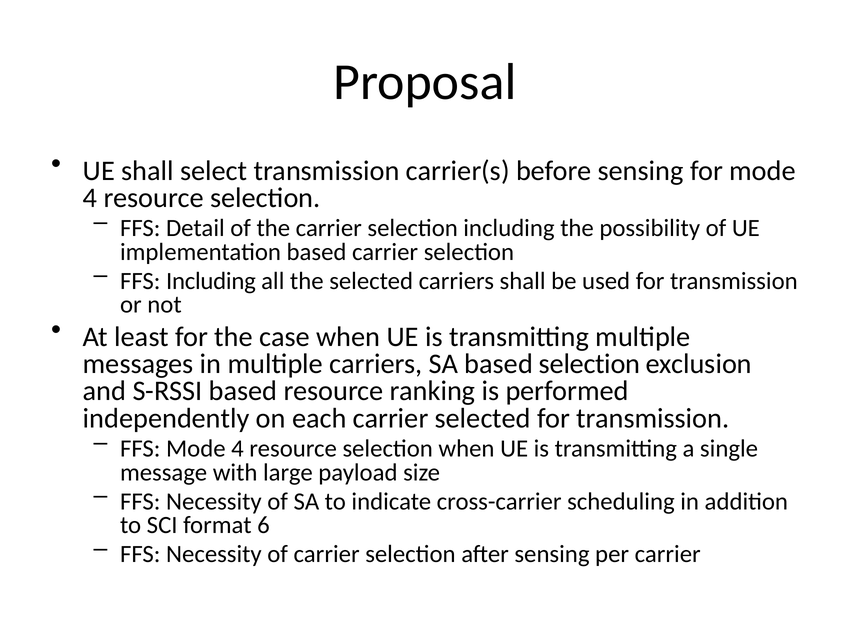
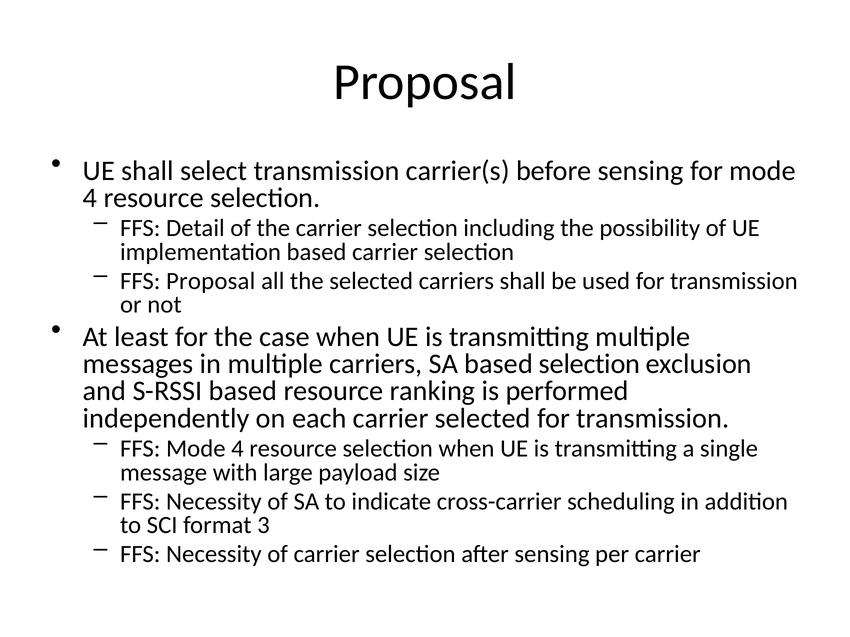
FFS Including: Including -> Proposal (211, 281)
6: 6 -> 3 (263, 526)
